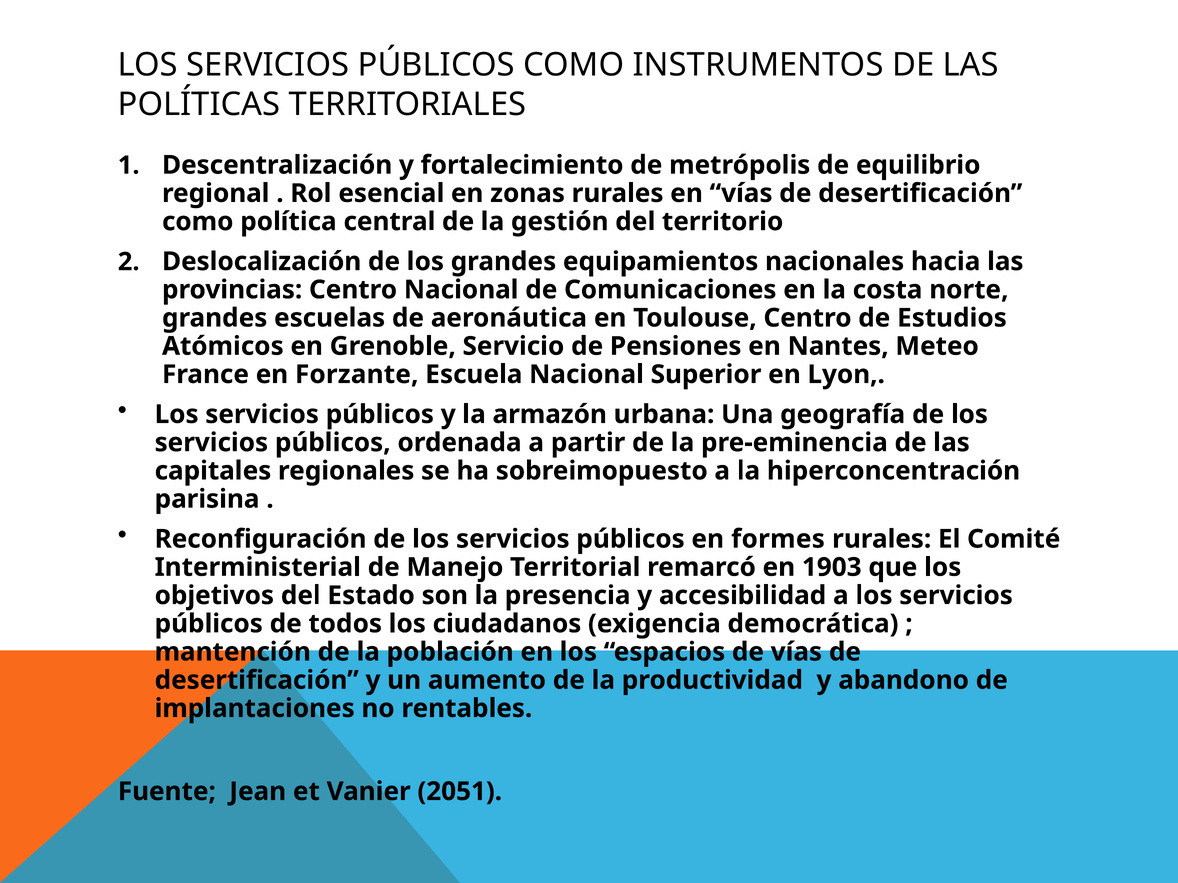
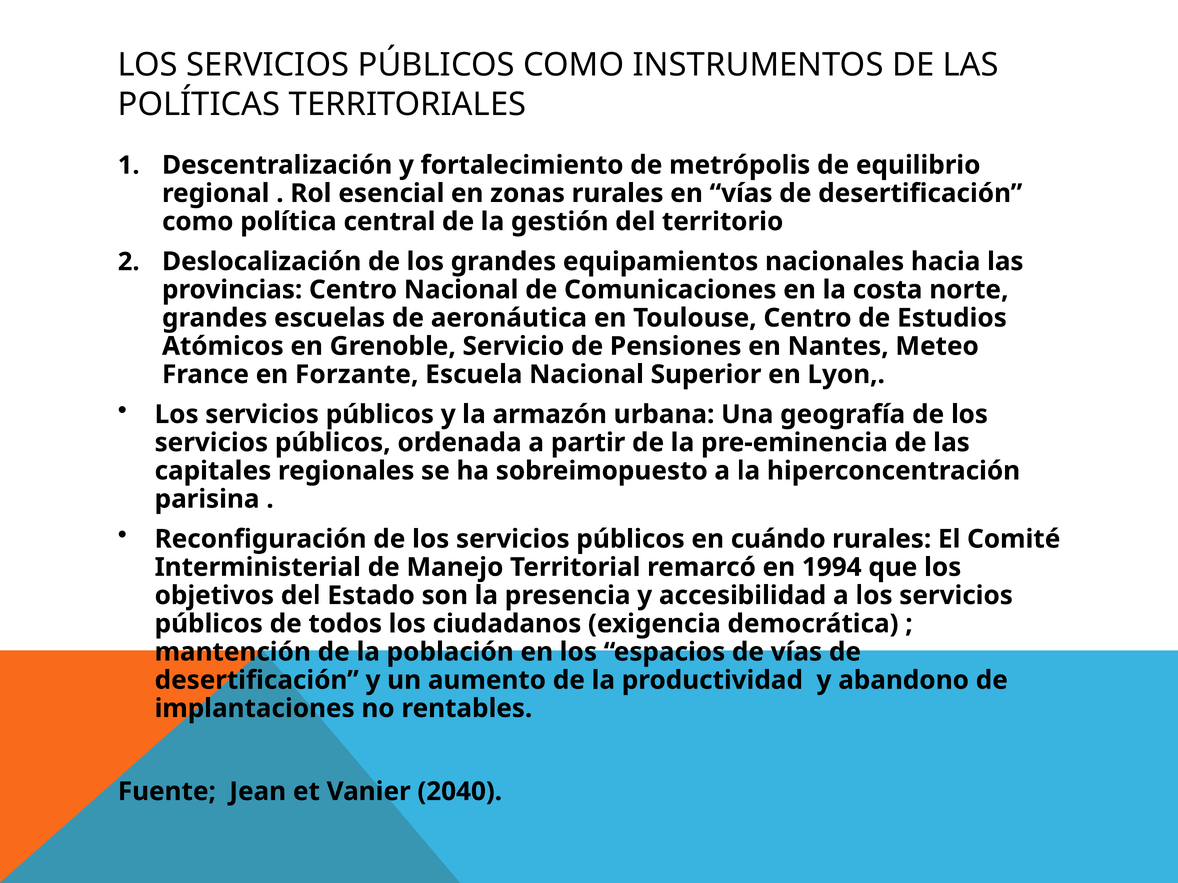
formes: formes -> cuándo (778, 539)
1903: 1903 -> 1994 (832, 568)
2051: 2051 -> 2040 (460, 792)
